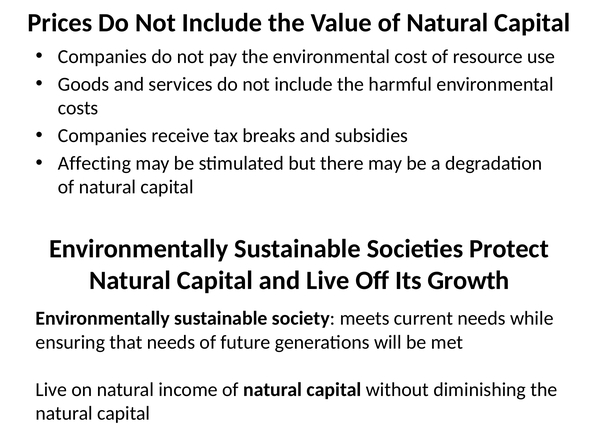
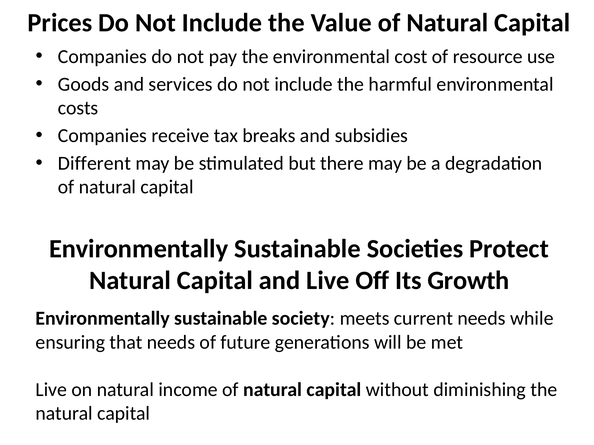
Affecting: Affecting -> Different (94, 163)
